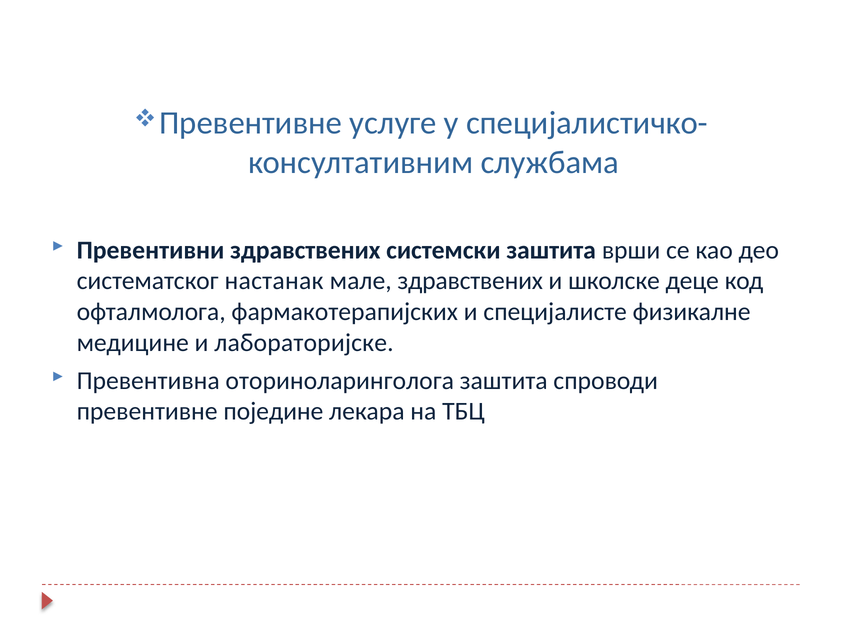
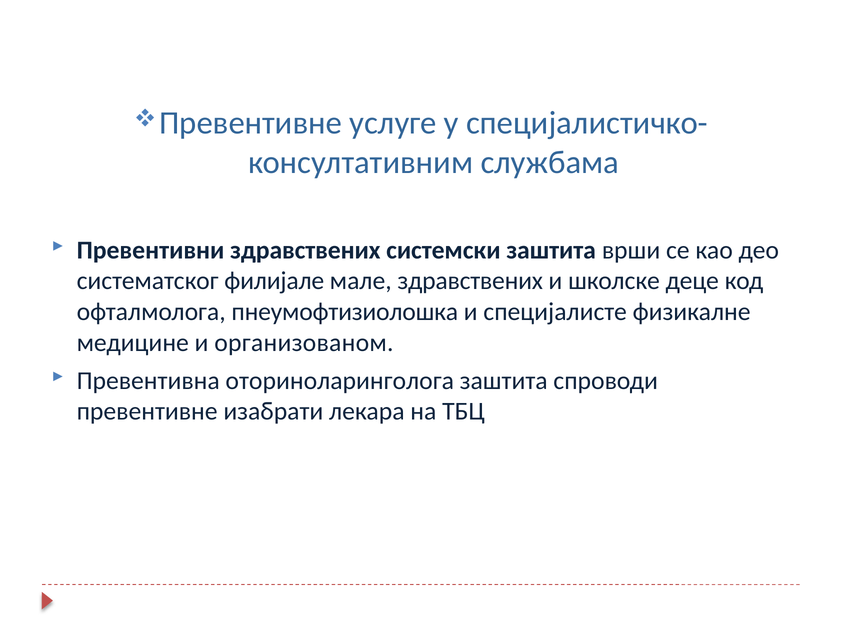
настанак: настанак -> филијале (274, 281)
фармакотерапијских: фармакотерапијских -> пнеумофтизиолошка (345, 312)
лабораторијске: лабораторијске -> организованом (304, 343)
поједине: поједине -> изабрати (273, 412)
